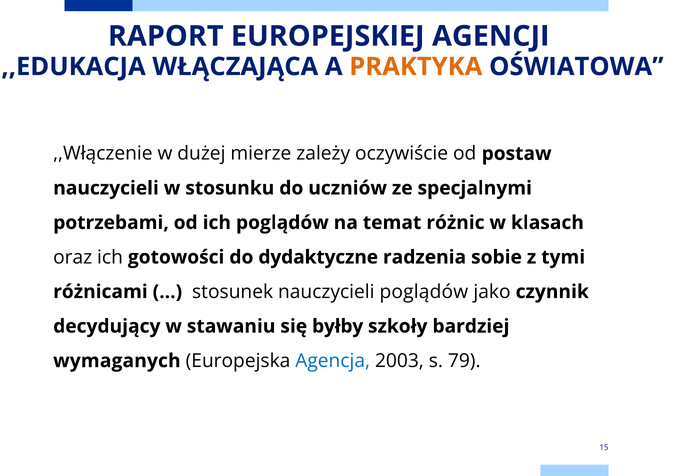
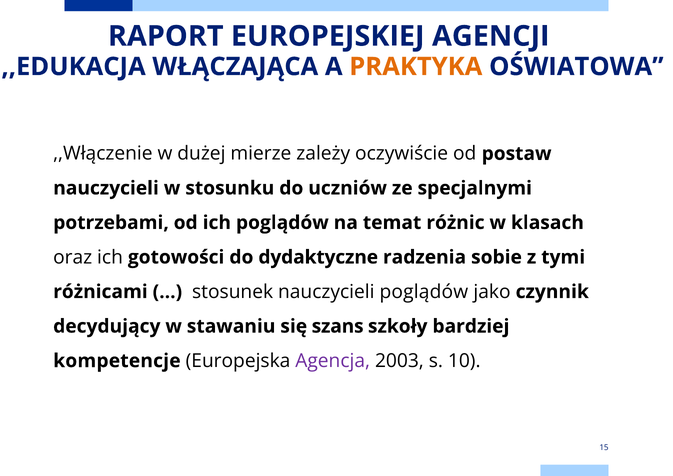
byłby: byłby -> szans (338, 326)
wymaganych: wymaganych -> kompetencje (117, 361)
Agencja colour: blue -> purple (333, 361)
79: 79 -> 10 (464, 361)
